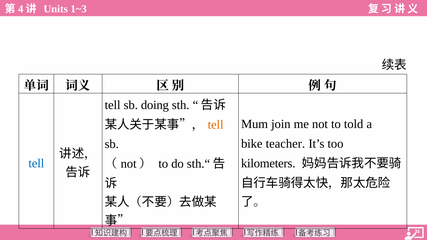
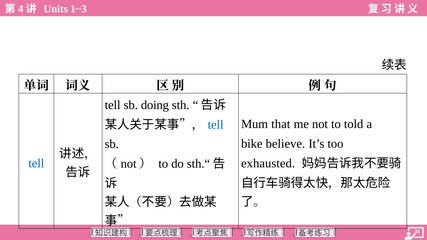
join: join -> that (281, 124)
tell colour: orange -> blue (216, 125)
teacher: teacher -> believe (285, 144)
kilometers: kilometers -> exhausted (268, 163)
